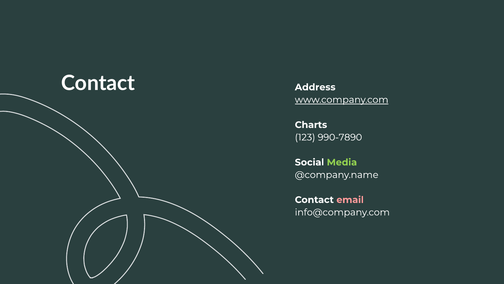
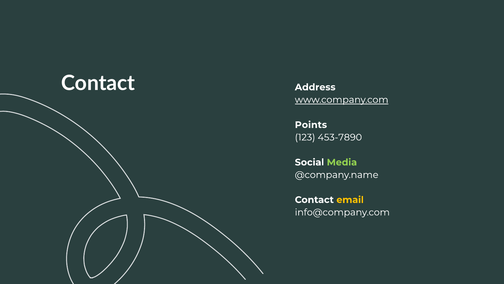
Charts: Charts -> Points (311, 125)
990-7890: 990-7890 -> 453-7890 (340, 137)
email colour: pink -> yellow (350, 200)
